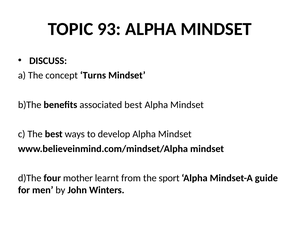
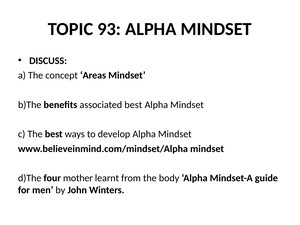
Turns: Turns -> Areas (93, 75)
sport: sport -> body (169, 178)
